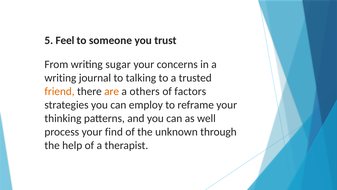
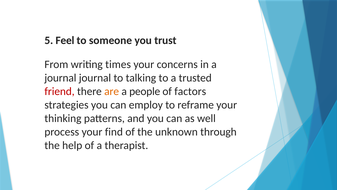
sugar: sugar -> times (118, 64)
writing: writing -> journal (60, 78)
friend colour: orange -> red (60, 91)
others: others -> people (145, 91)
